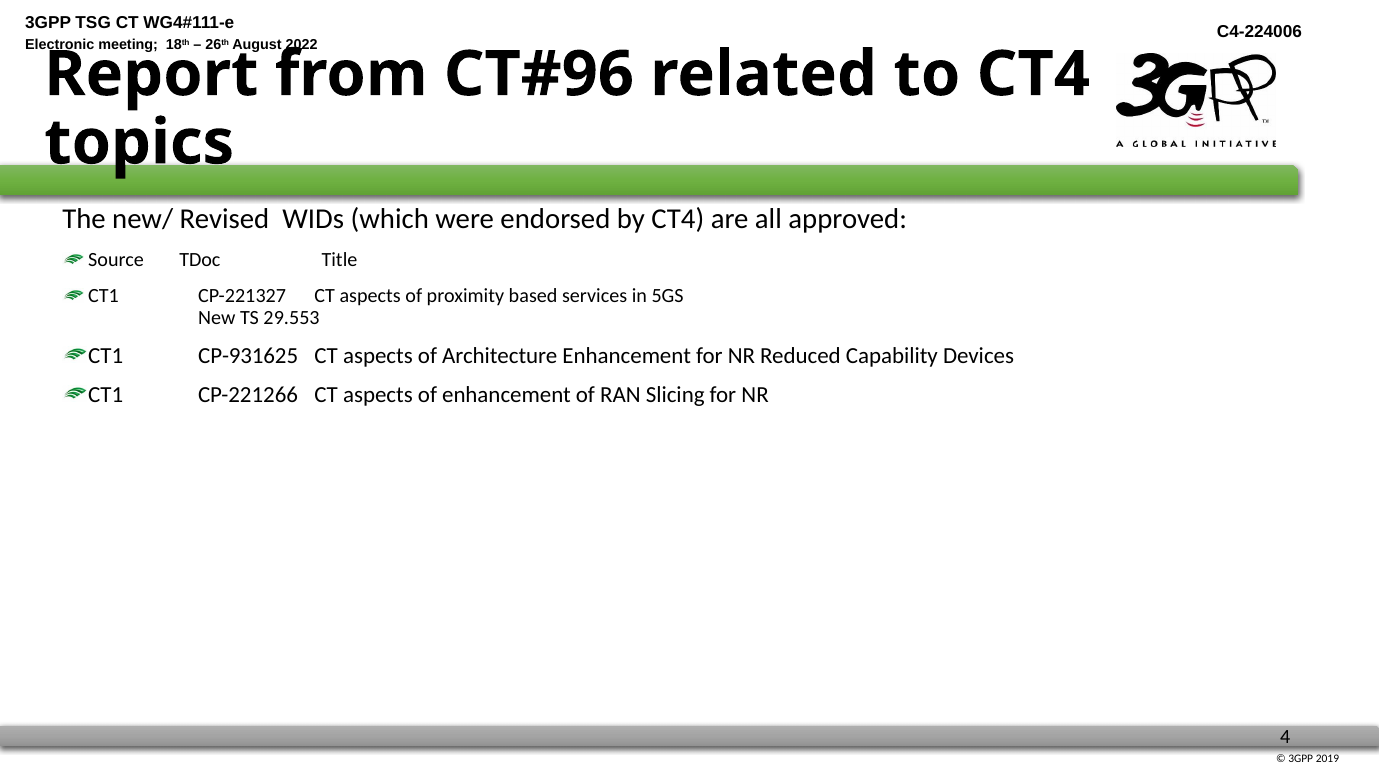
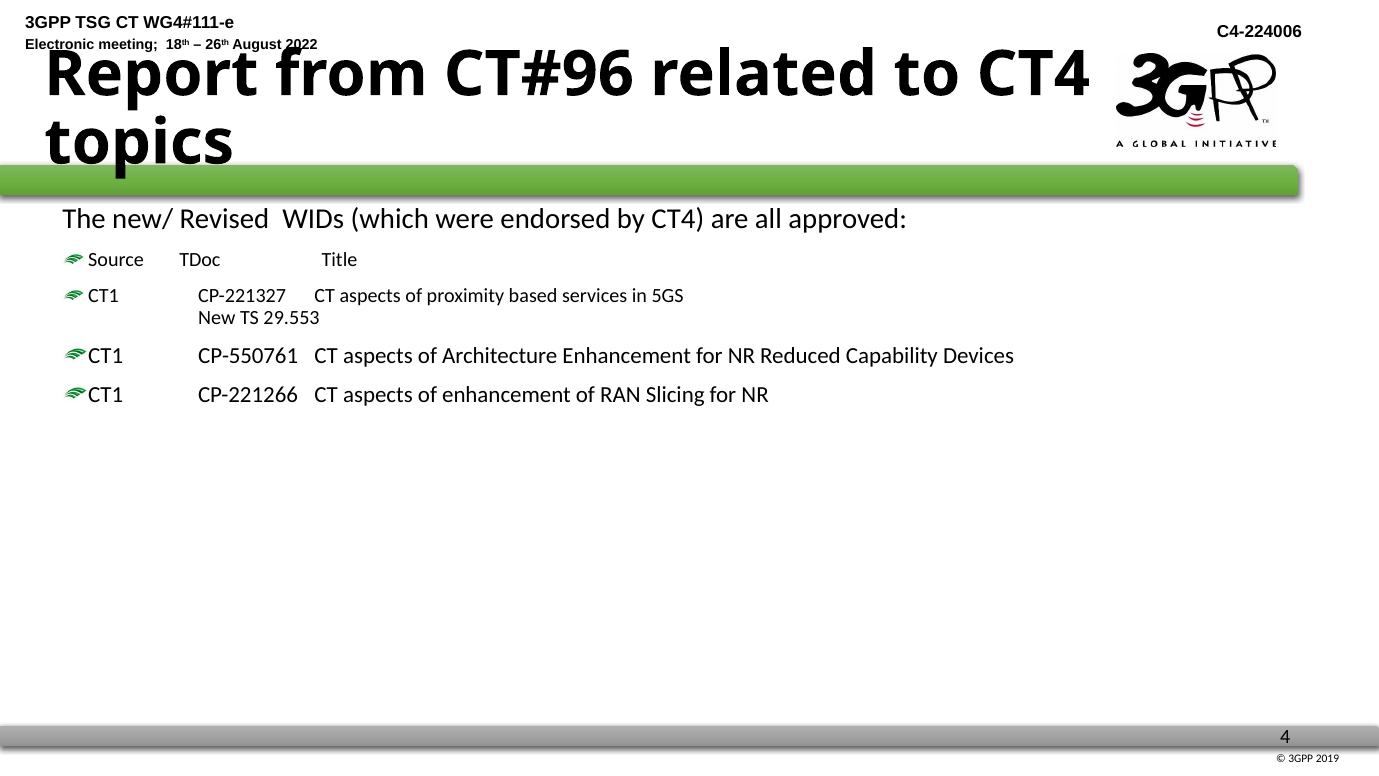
CP-931625: CP-931625 -> CP-550761 (248, 356)
